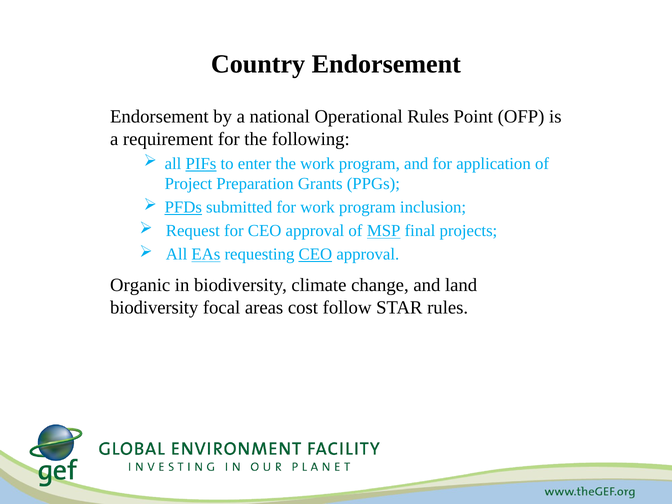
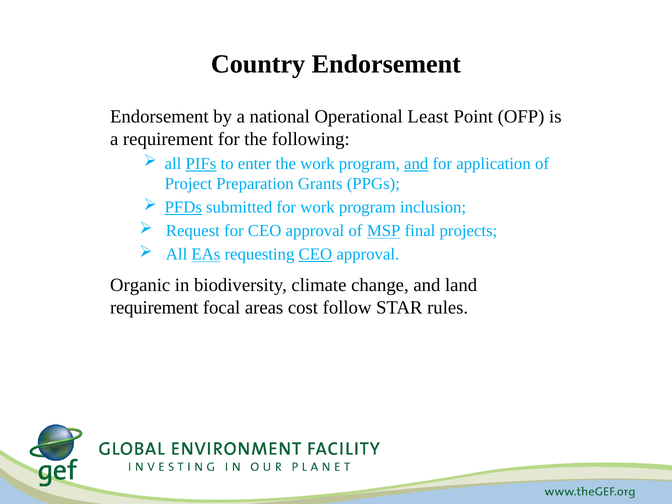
Operational Rules: Rules -> Least (428, 117)
and underline: none -> present (416, 164)
biodiversity: biodiversity -> requirement (154, 307)
